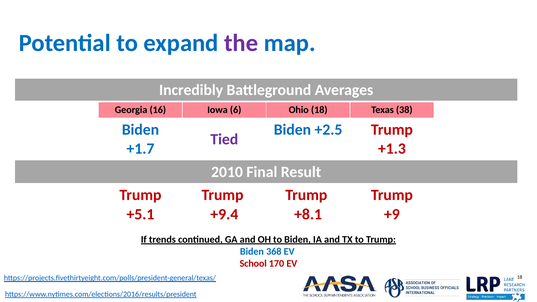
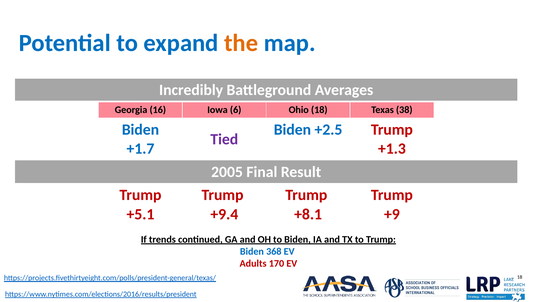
the colour: purple -> orange (241, 43)
2010: 2010 -> 2005 (227, 172)
School: School -> Adults (253, 264)
